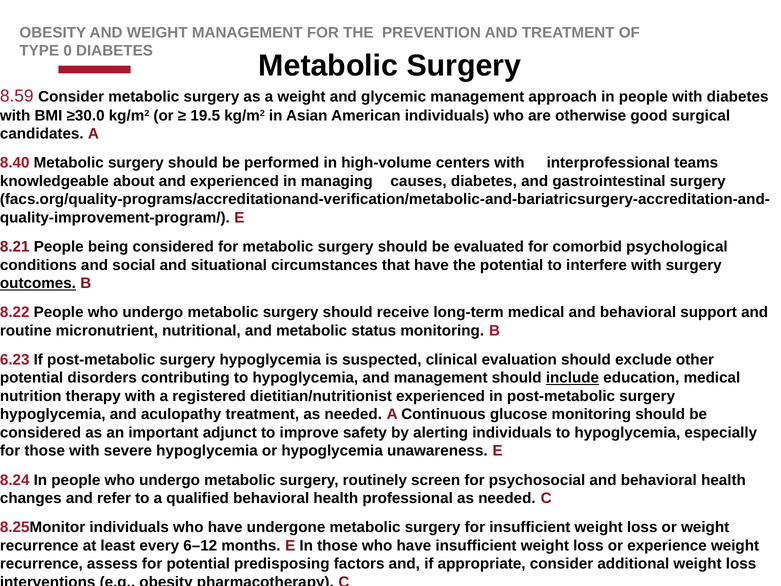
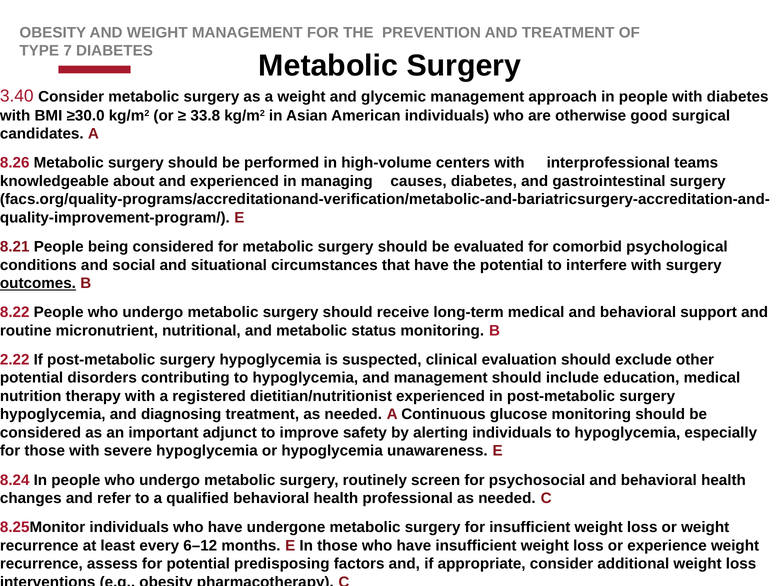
0: 0 -> 7 (68, 51)
8.59: 8.59 -> 3.40 (17, 96)
19.5: 19.5 -> 33.8 (205, 116)
8.40: 8.40 -> 8.26 (15, 163)
6.23: 6.23 -> 2.22 (15, 360)
include underline: present -> none (572, 378)
aculopathy: aculopathy -> diagnosing (181, 414)
